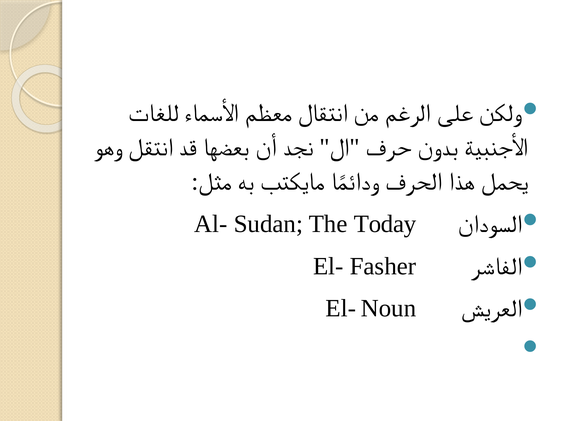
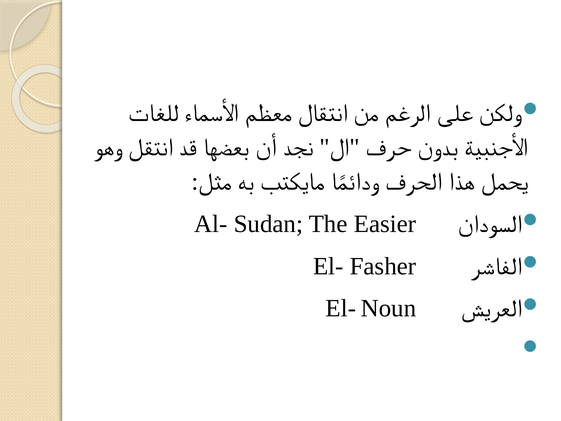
Today: Today -> Easier (385, 224)
